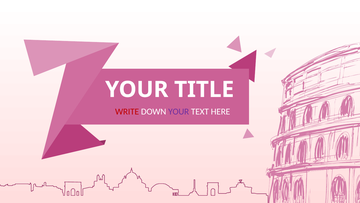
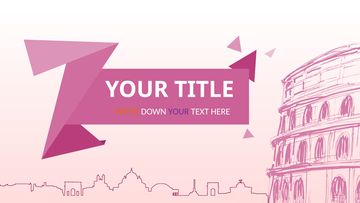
WRITE colour: red -> orange (127, 111)
